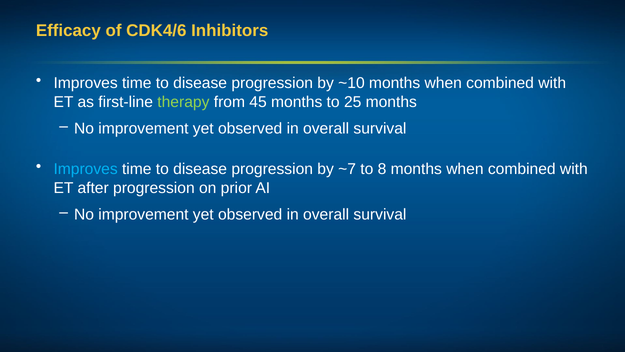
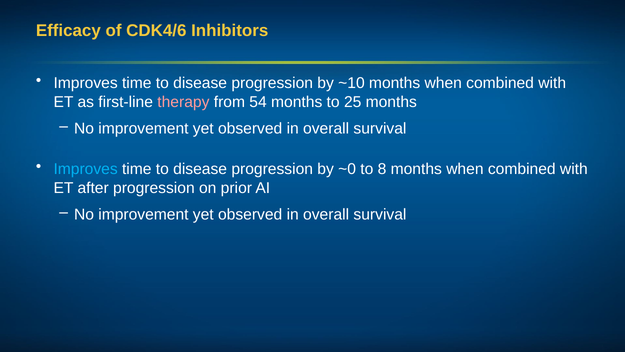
therapy colour: light green -> pink (183, 102)
45: 45 -> 54 (258, 102)
~7: ~7 -> ~0 (347, 169)
